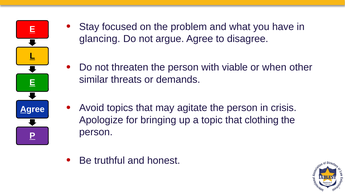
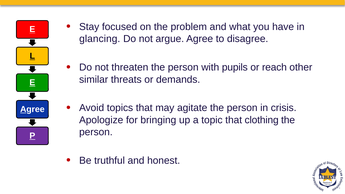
viable: viable -> pupils (235, 67)
when: when -> reach (274, 67)
